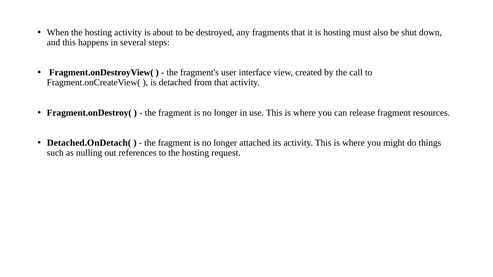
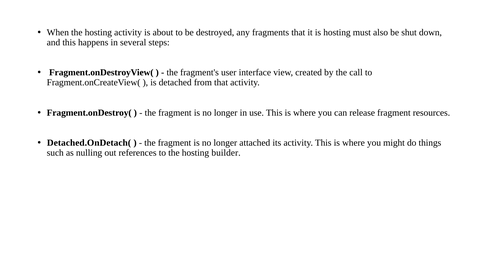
request: request -> builder (226, 153)
